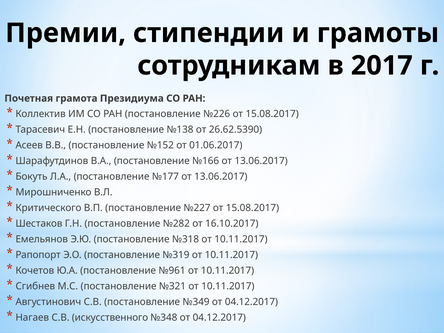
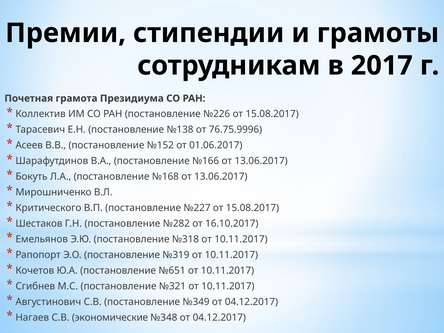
26.62.5390: 26.62.5390 -> 76.75.9996 (235, 130)
№177: №177 -> №168 (165, 177)
№961: №961 -> №651 (172, 270)
искусственного: искусственного -> экономические (110, 317)
